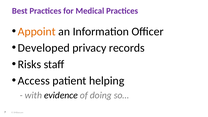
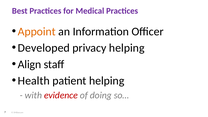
privacy records: records -> helping (127, 48)
Risks: Risks -> Align (29, 64)
Access: Access -> Health (34, 81)
evidence colour: black -> red (61, 95)
